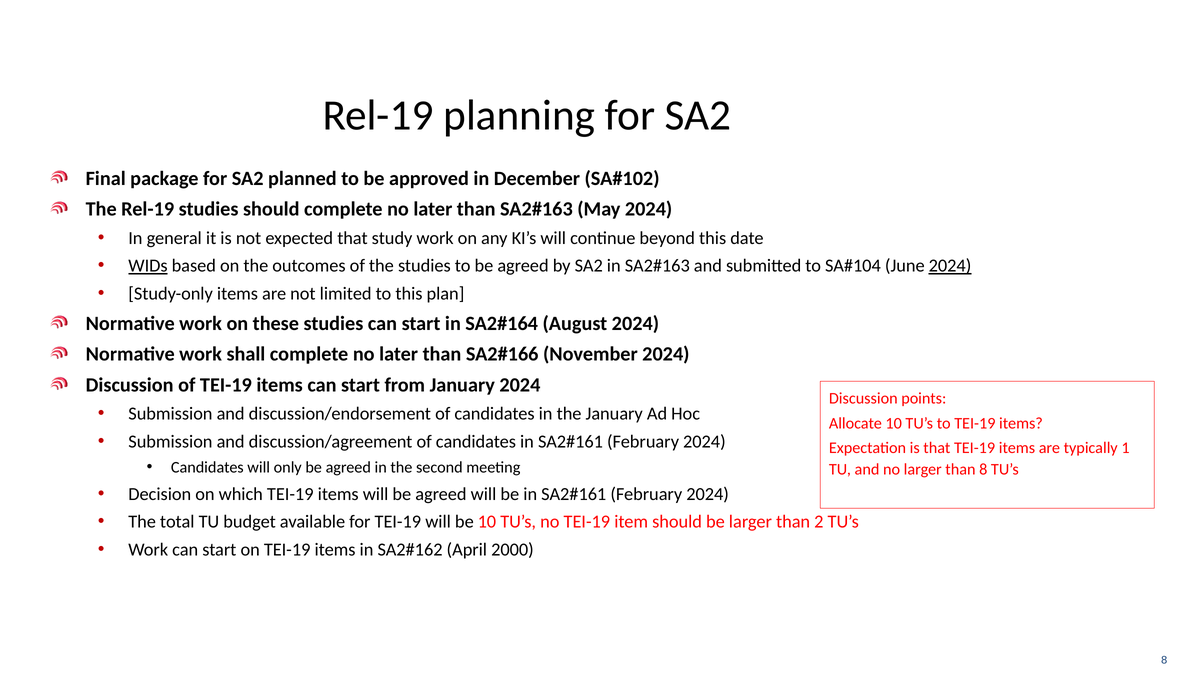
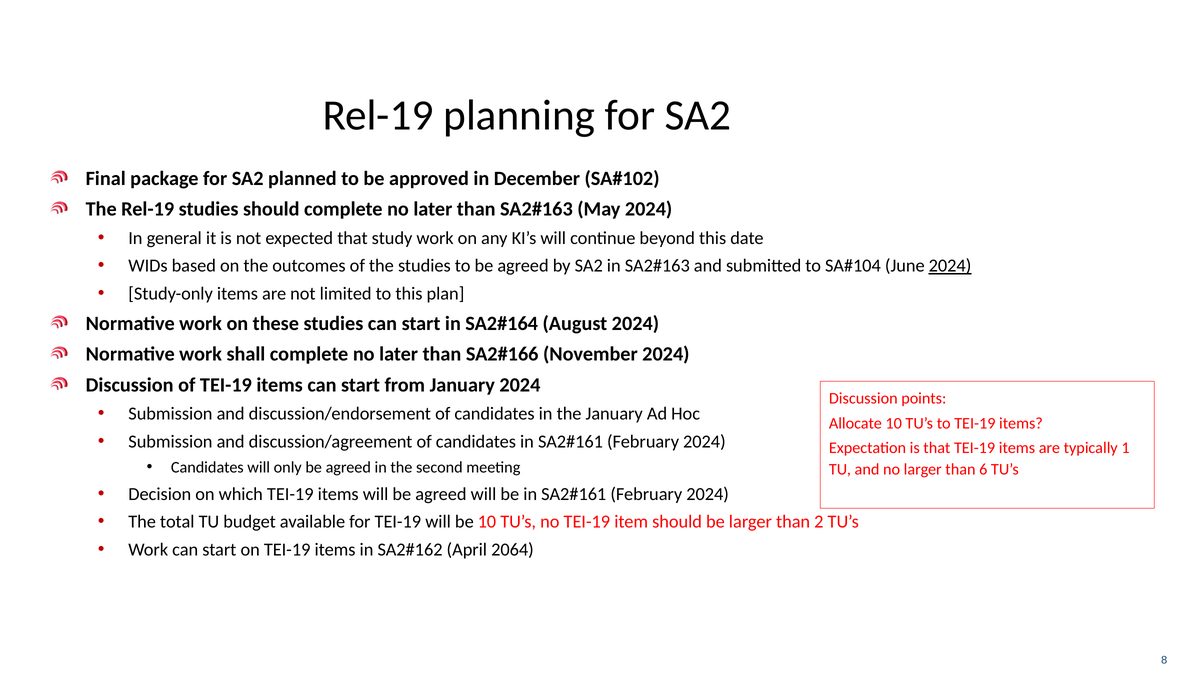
WIDs underline: present -> none (148, 266)
than 8: 8 -> 6 (983, 469)
2000: 2000 -> 2064 (513, 550)
